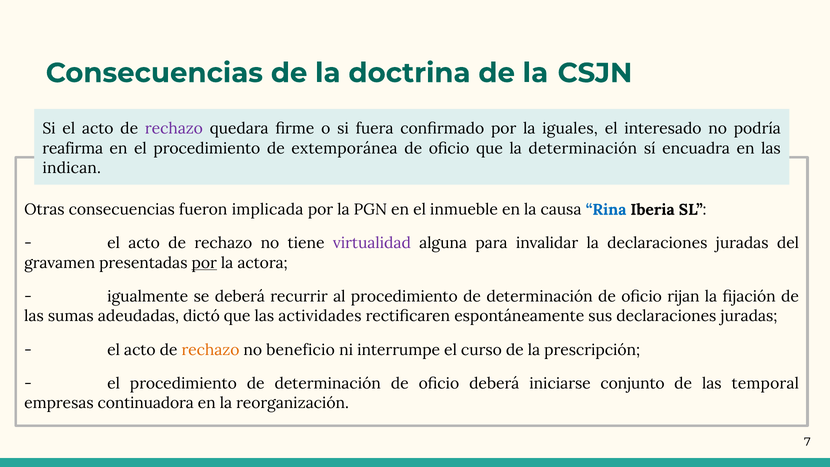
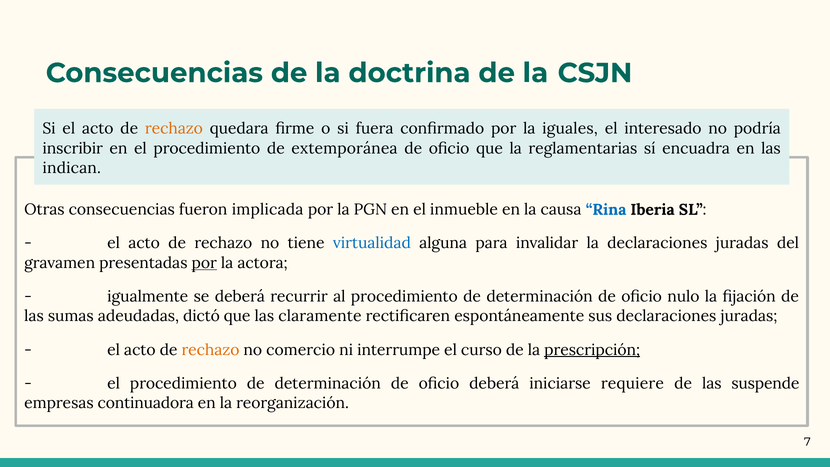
rechazo colour: purple -> orange (174, 129)
reafirma: reafirma -> inscribir (73, 148)
la determinación: determinación -> reglamentarias (583, 148)
virtualidad colour: purple -> blue (372, 243)
rijan: rijan -> nulo (683, 296)
actividades: actividades -> claramente (320, 316)
beneficio: beneficio -> comercio (301, 350)
prescripción underline: none -> present (592, 350)
conjunto: conjunto -> requiere (632, 383)
temporal: temporal -> suspende (765, 383)
